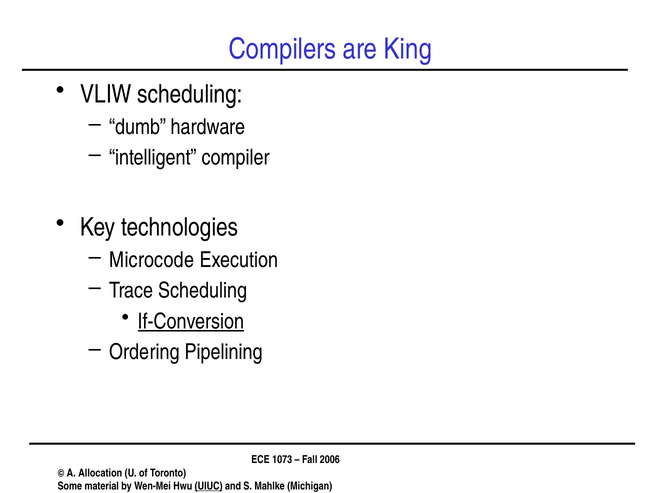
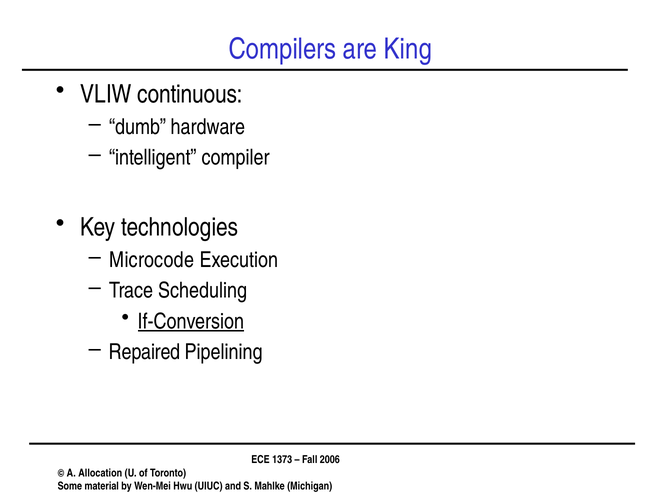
VLIW scheduling: scheduling -> continuous (190, 94)
Ordering: Ordering -> Repaired (145, 352)
1073: 1073 -> 1373 (282, 460)
UIUC underline: present -> none (209, 486)
